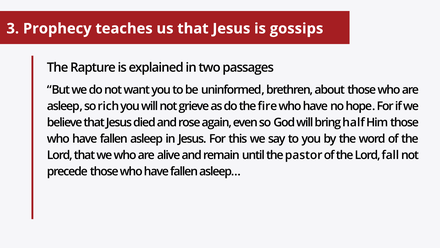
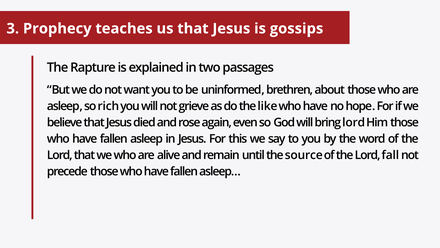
fire: fire -> like (267, 106)
bring half: half -> lord (354, 123)
pastor: pastor -> source (304, 155)
